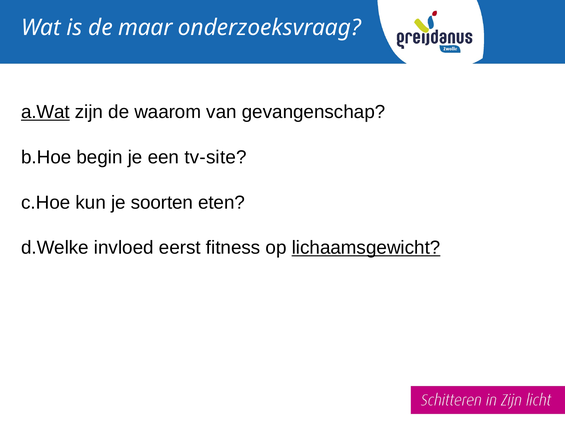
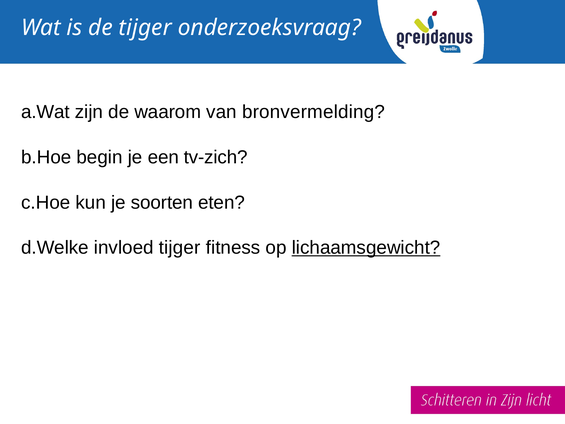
de maar: maar -> tijger (145, 28)
a.Wat underline: present -> none (45, 112)
gevangenschap: gevangenschap -> bronvermelding (313, 112)
tv-site: tv-site -> tv-zich (216, 157)
invloed eerst: eerst -> tijger (180, 248)
